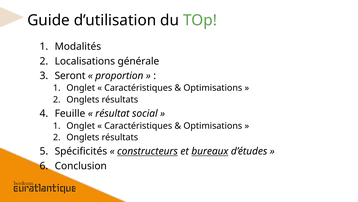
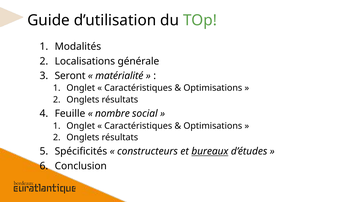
proportion: proportion -> matérialité (119, 76)
résultat: résultat -> nombre (112, 113)
constructeurs underline: present -> none (147, 151)
